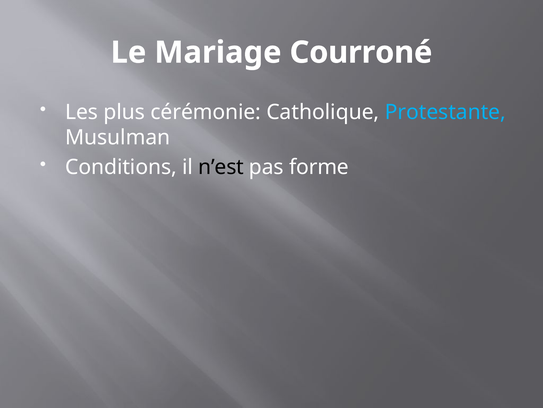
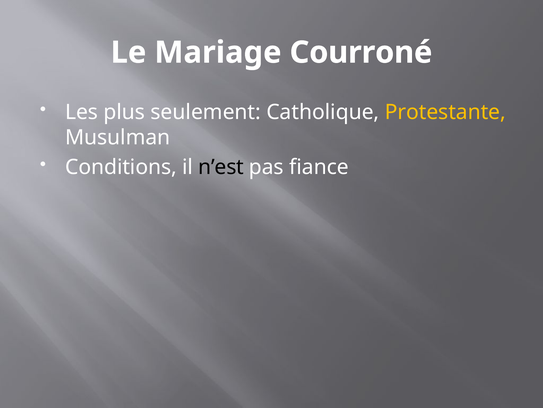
cérémonie: cérémonie -> seulement (206, 112)
Protestante colour: light blue -> yellow (445, 112)
forme: forme -> fiance (319, 167)
